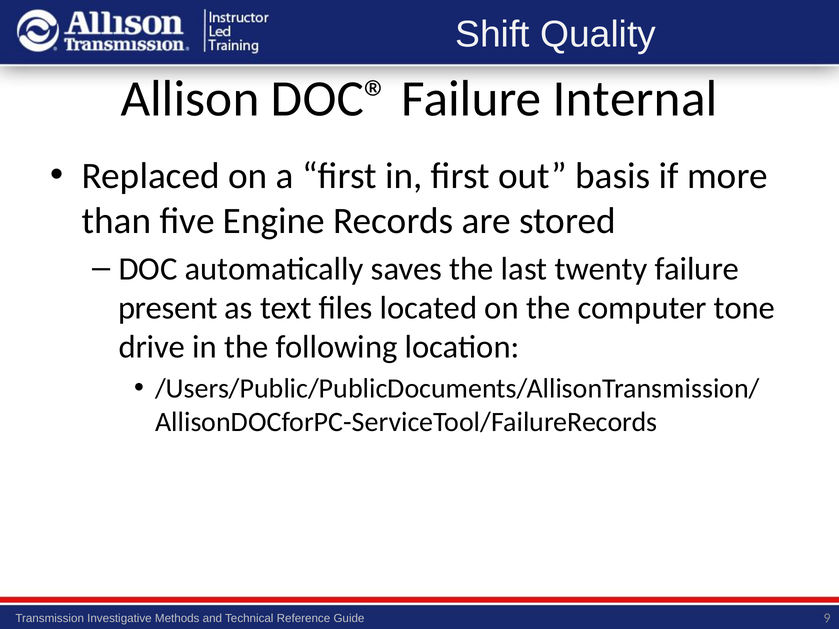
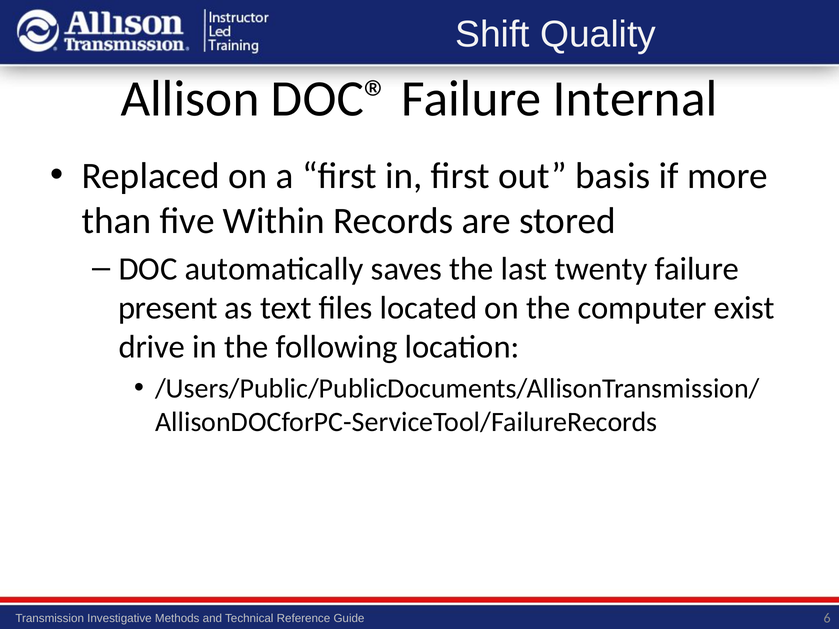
Engine: Engine -> Within (274, 221)
tone: tone -> exist (744, 308)
9: 9 -> 6 (827, 618)
